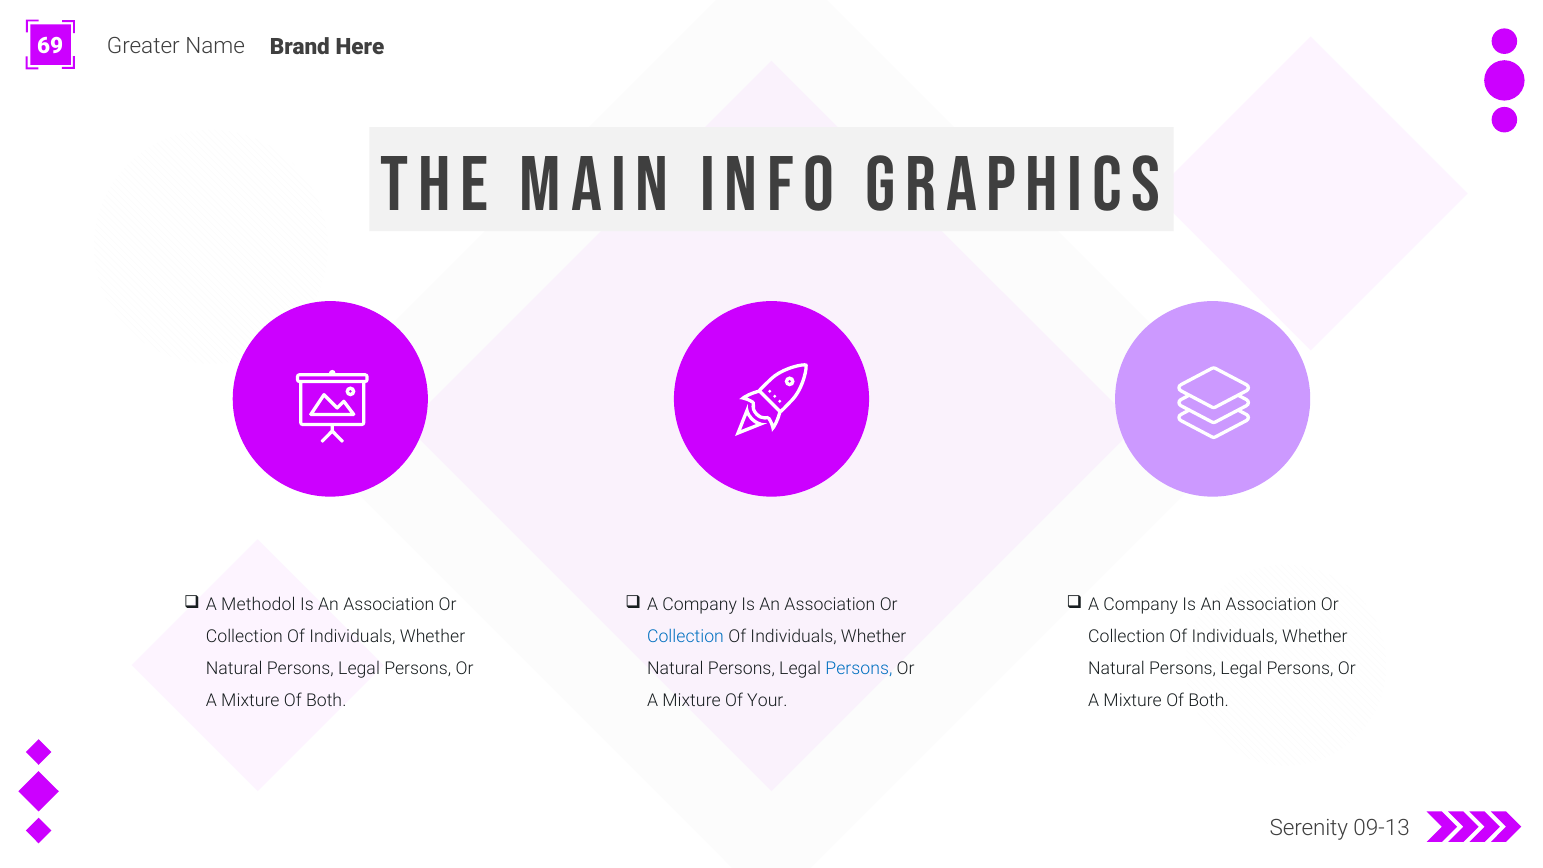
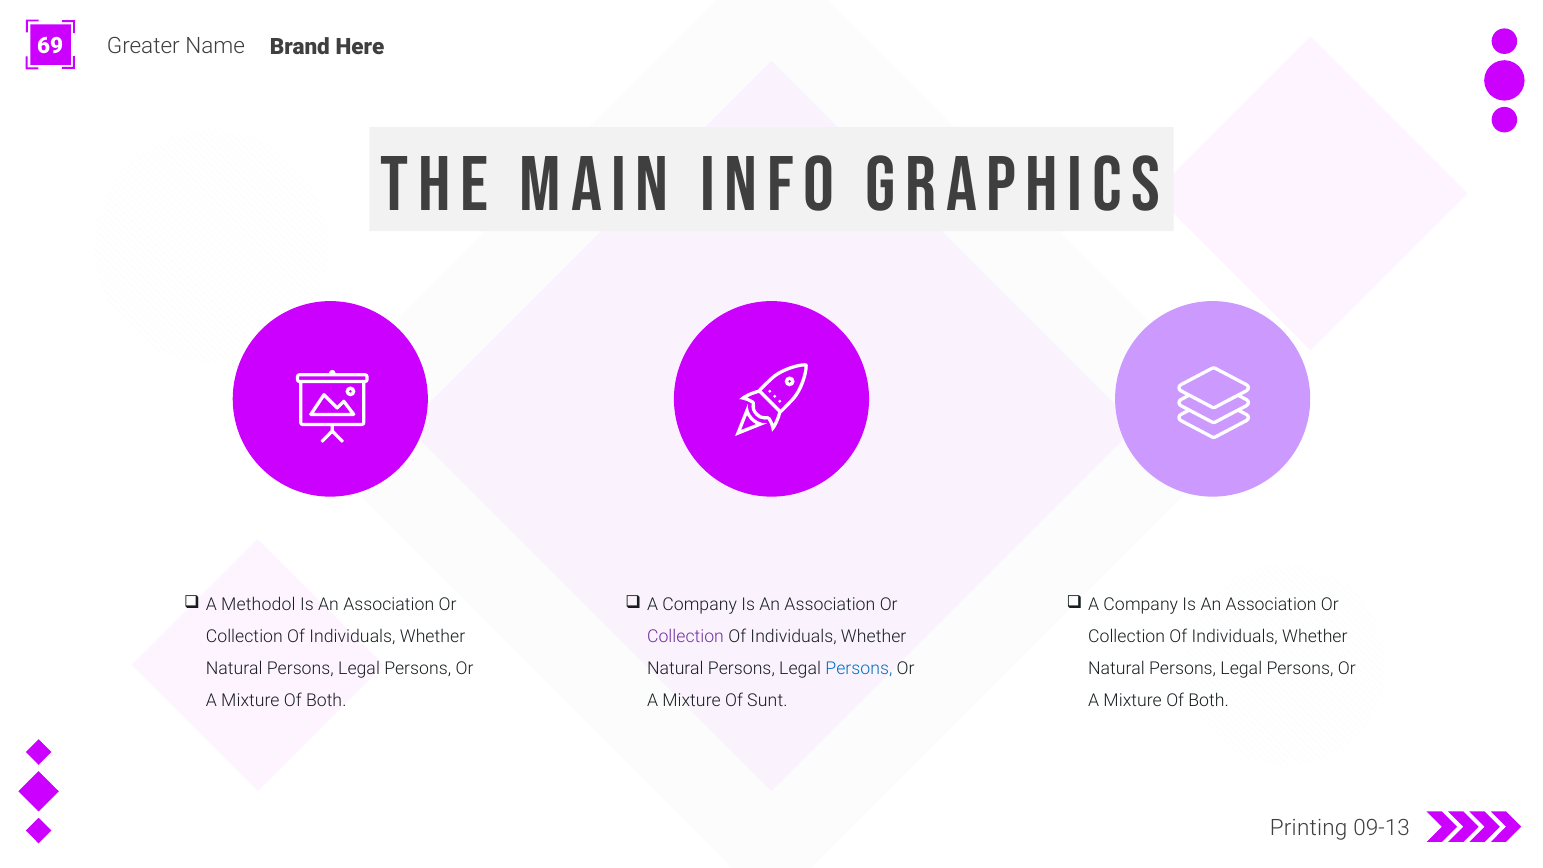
Collection colour: blue -> purple (685, 637)
Your: Your -> Sunt (767, 700)
Serenity: Serenity -> Printing (1309, 828)
